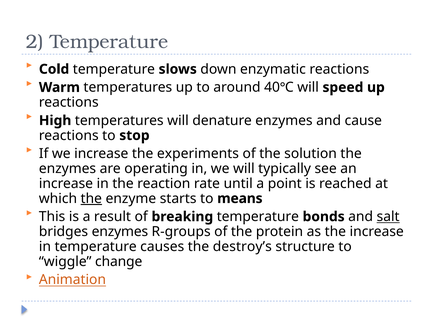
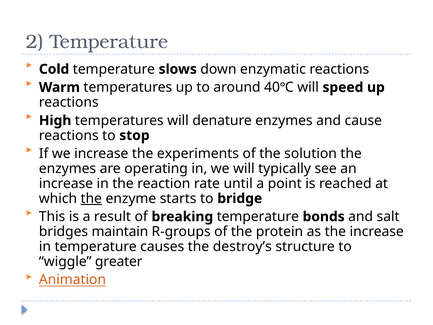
means: means -> bridge (240, 198)
salt underline: present -> none (388, 216)
bridges enzymes: enzymes -> maintain (120, 231)
change: change -> greater (119, 261)
